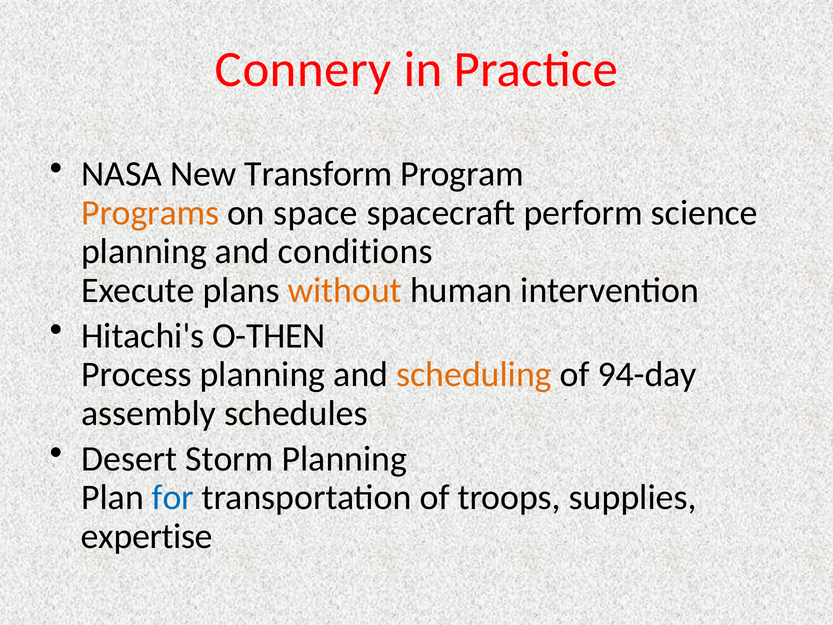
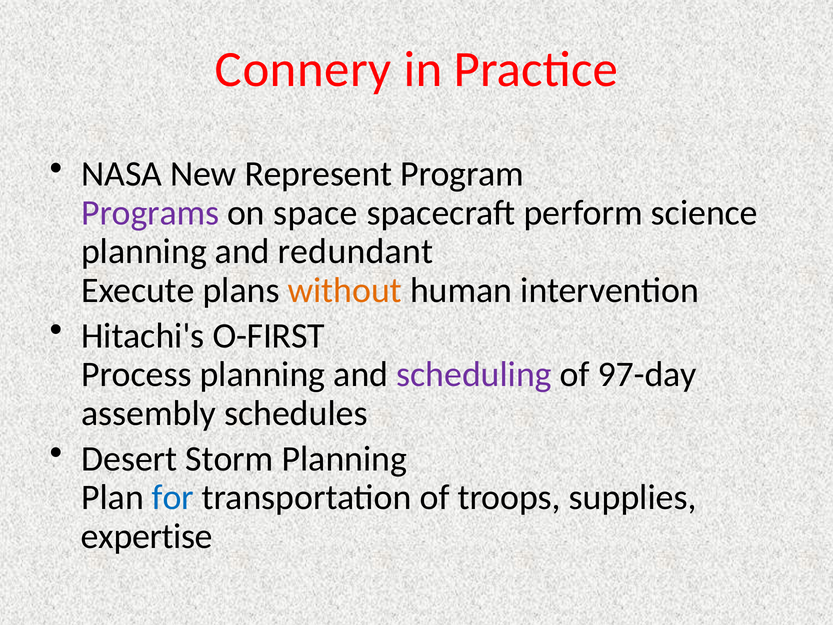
Transform: Transform -> Represent (318, 174)
Programs colour: orange -> purple (150, 213)
conditions: conditions -> redundant (355, 252)
O-THEN: O-THEN -> O-FIRST (269, 336)
scheduling colour: orange -> purple (474, 374)
94-day: 94-day -> 97-day (647, 374)
